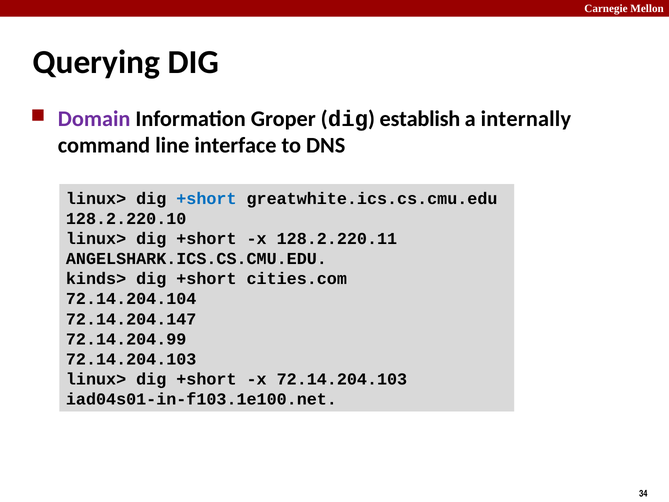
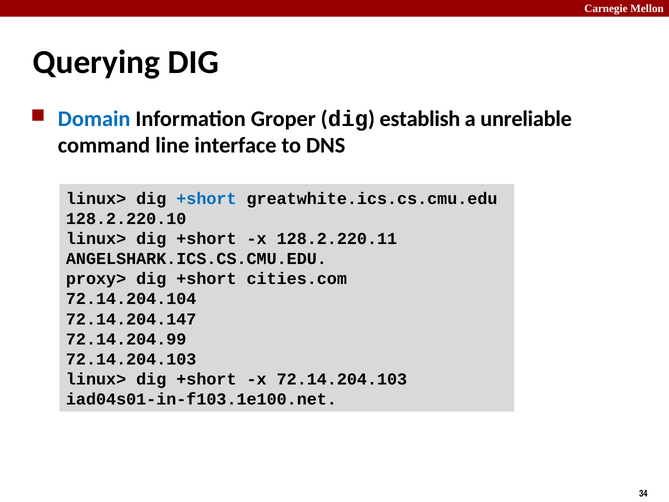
Domain colour: purple -> blue (94, 119)
internally: internally -> unreliable (526, 119)
kinds>: kinds> -> proxy> (96, 279)
